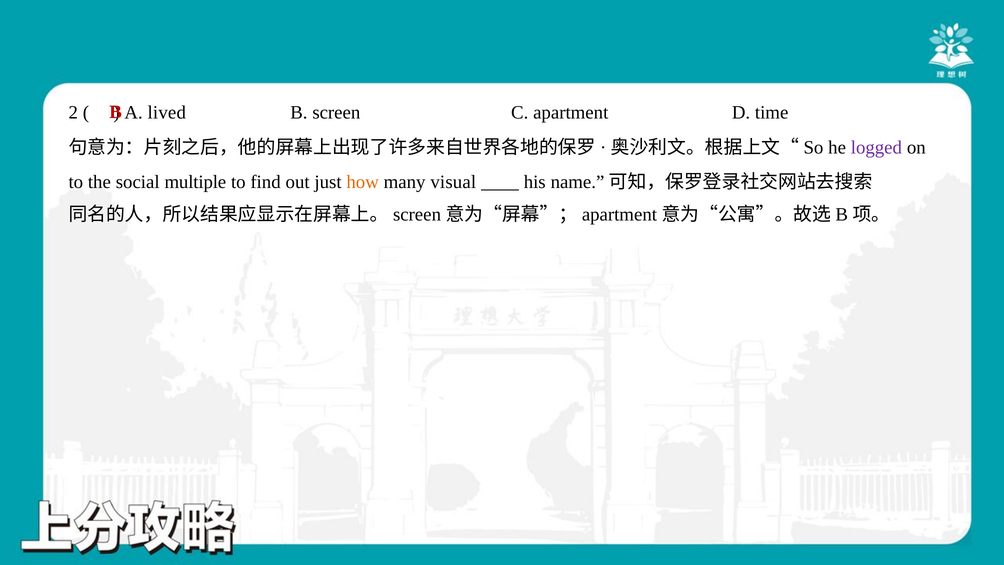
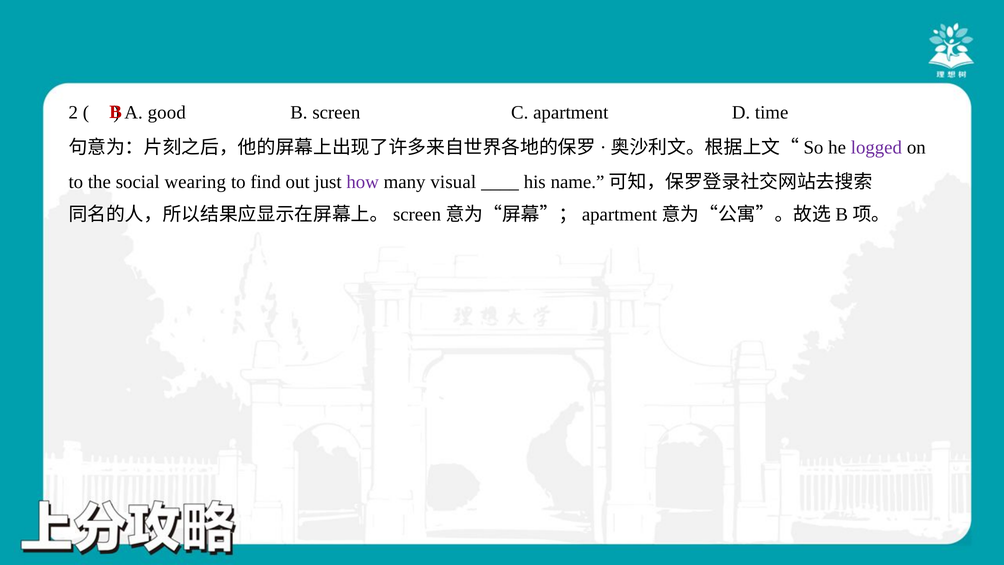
lived: lived -> good (167, 112)
multiple: multiple -> wearing (195, 182)
how colour: orange -> purple (363, 182)
